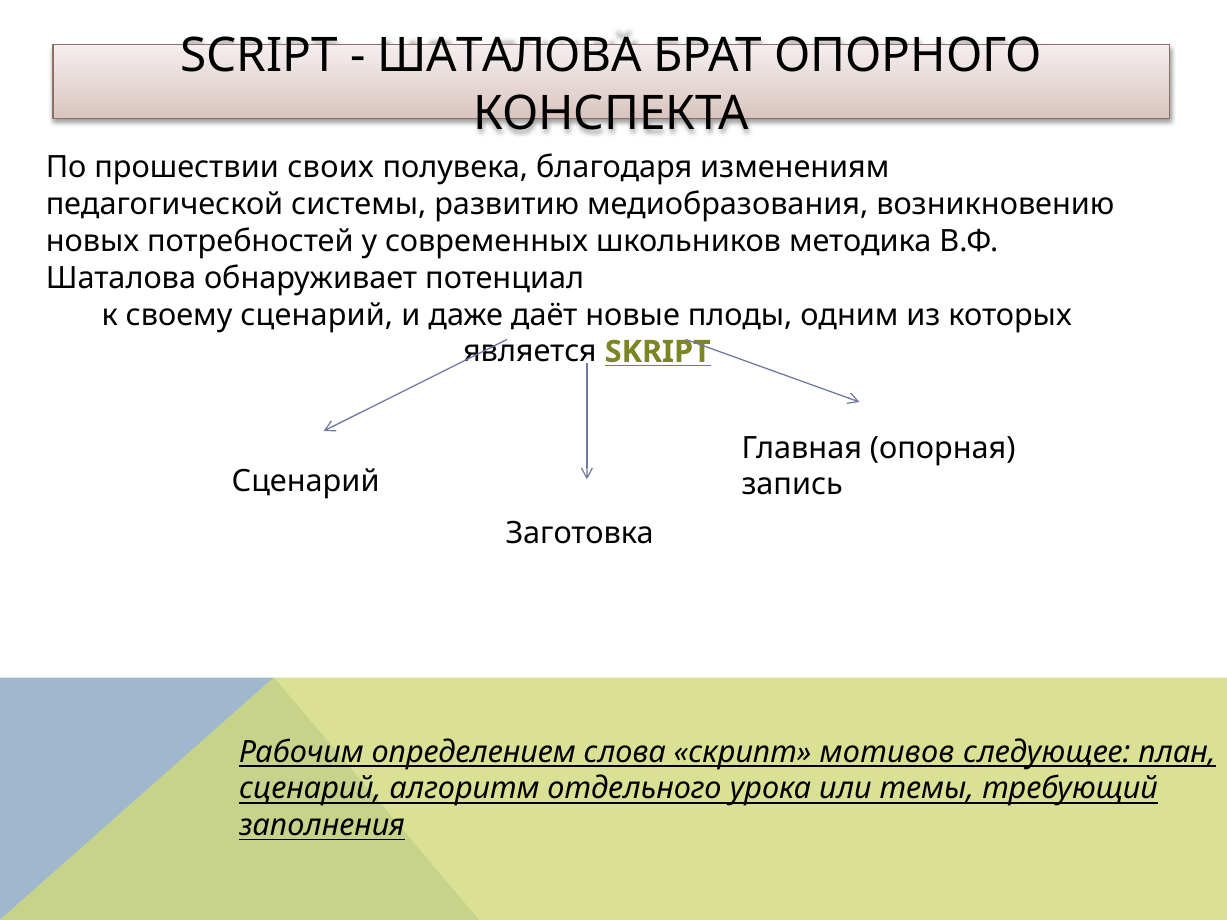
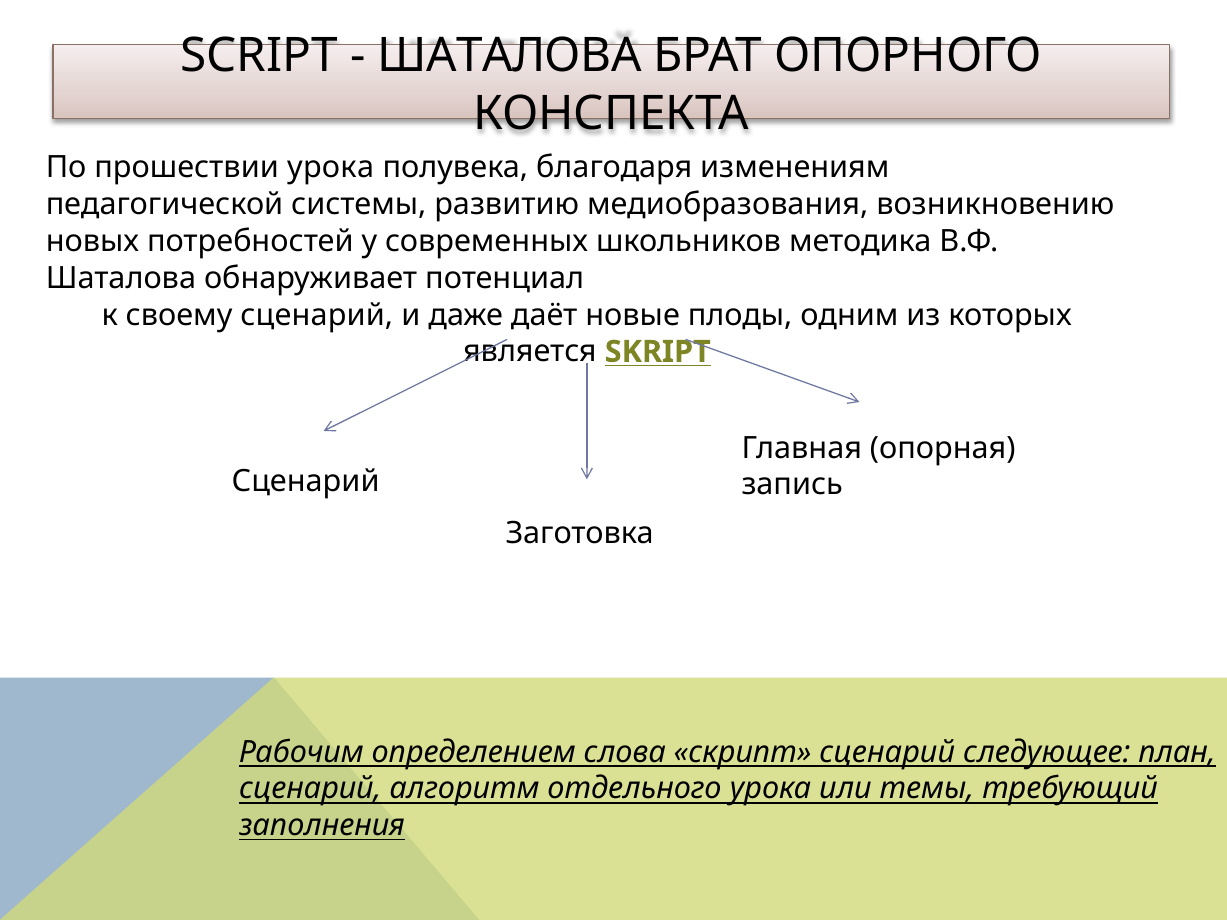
прошествии своих: своих -> урока (331, 168)
скрипт мотивов: мотивов -> сценарий (887, 752)
